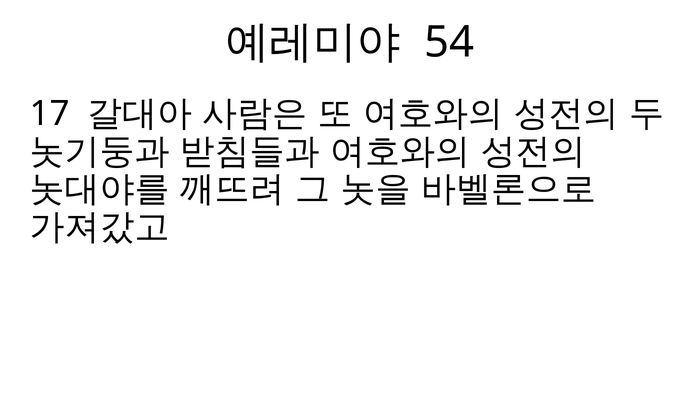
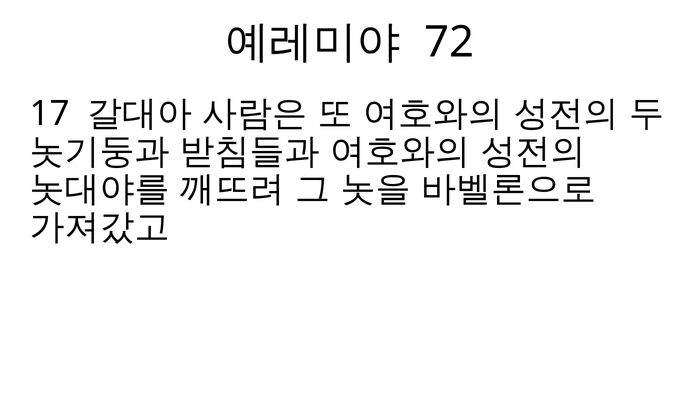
54: 54 -> 72 (449, 42)
